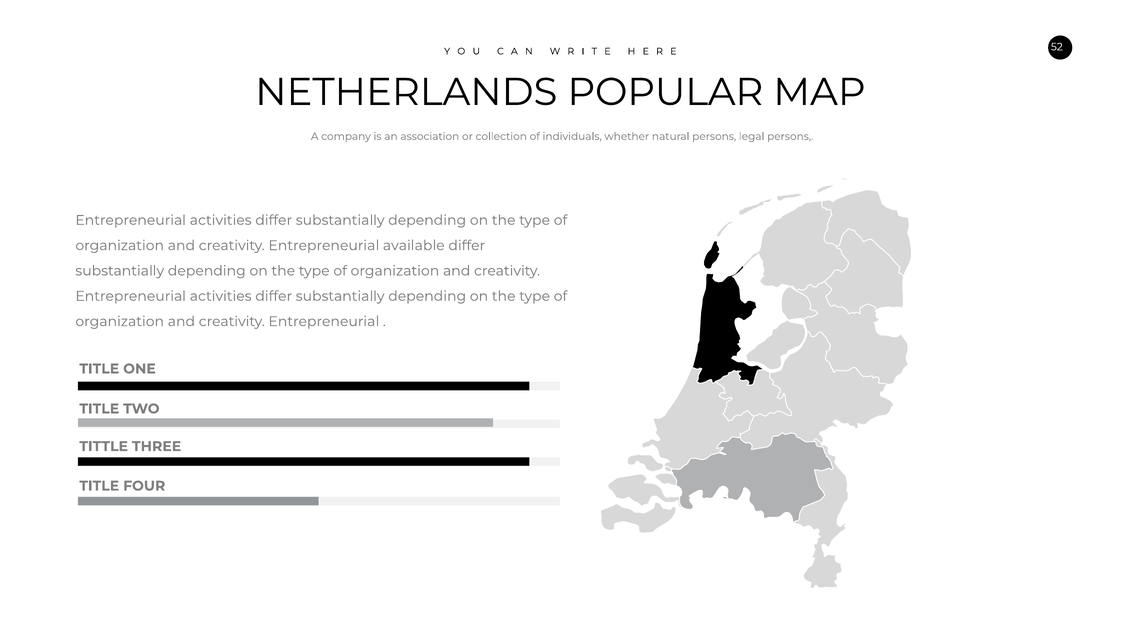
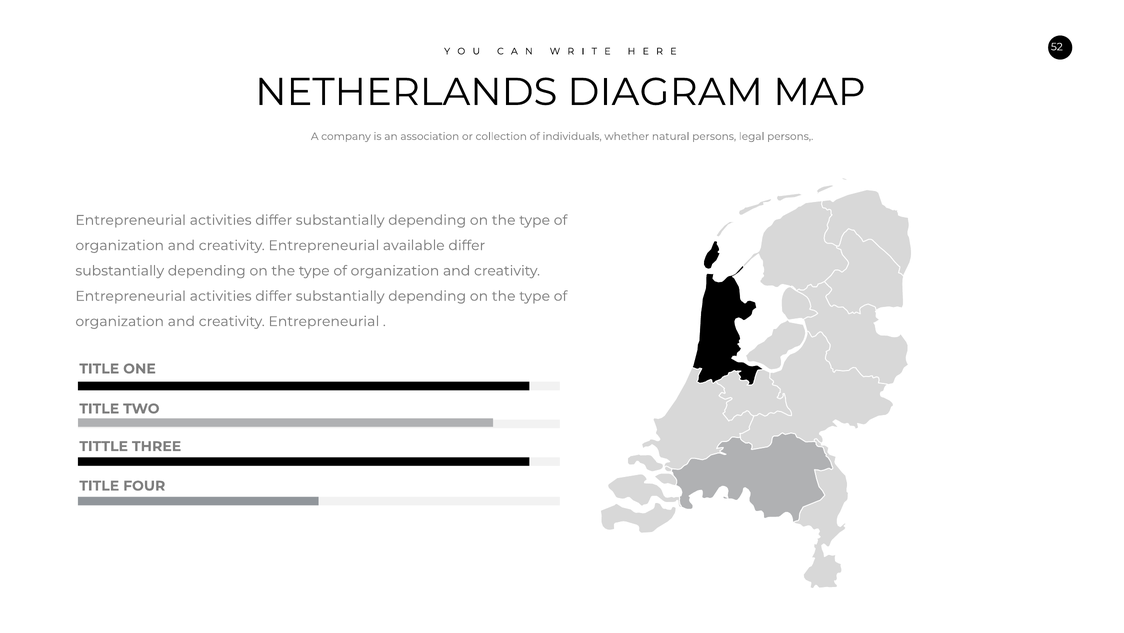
POPULAR: POPULAR -> DIAGRAM (665, 92)
